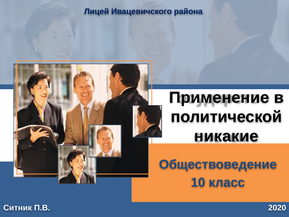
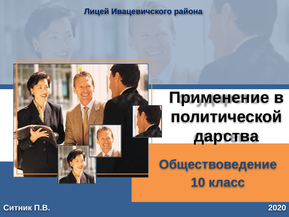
никакие: никакие -> дарства (226, 136)
